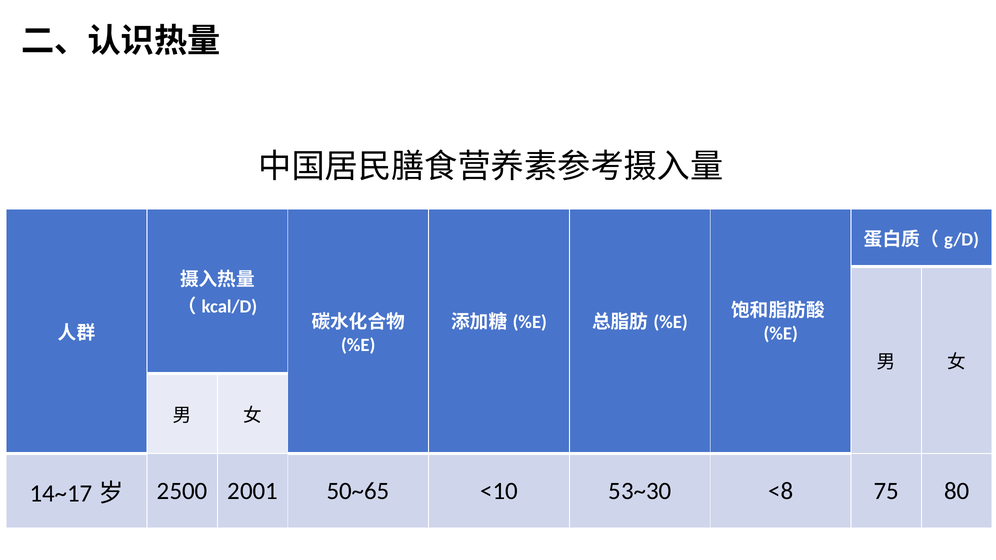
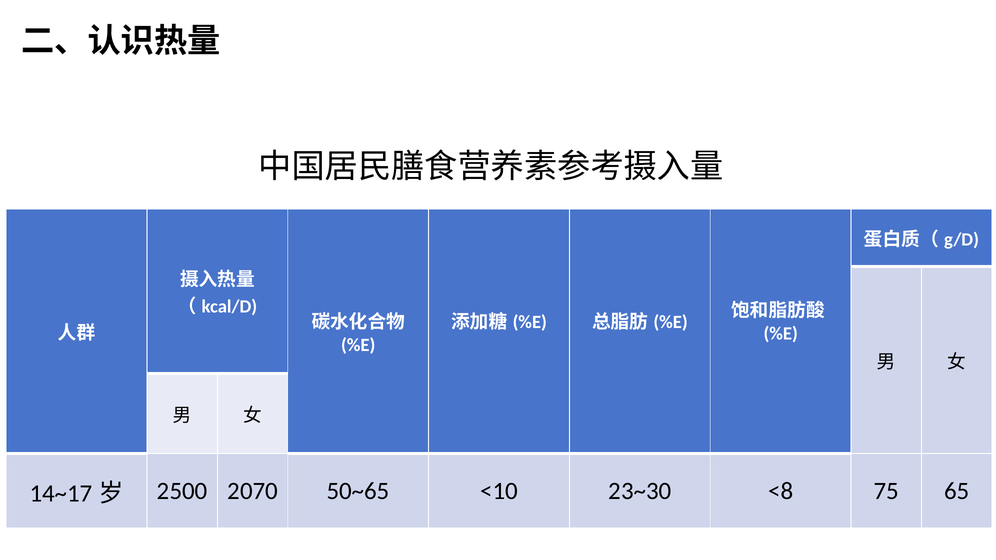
2001: 2001 -> 2070 (253, 491)
53~30: 53~30 -> 23~30 (640, 491)
80: 80 -> 65 (957, 491)
